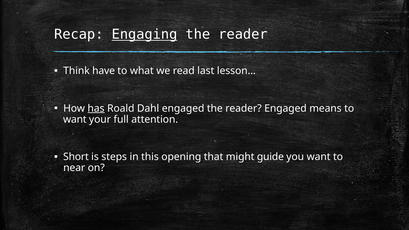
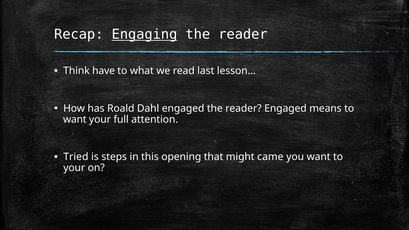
has underline: present -> none (96, 108)
Short: Short -> Tried (76, 157)
guide: guide -> came (270, 157)
near: near -> your (74, 168)
